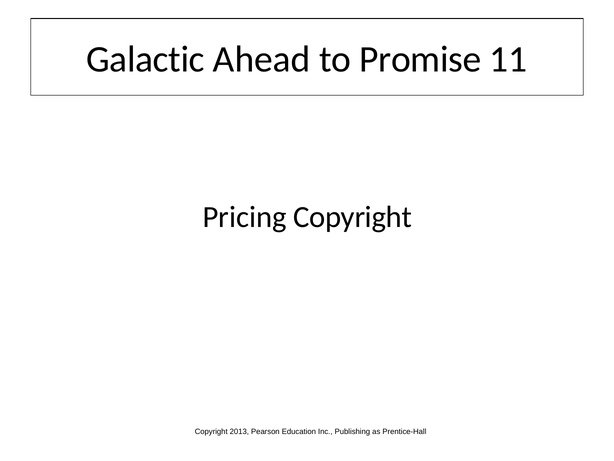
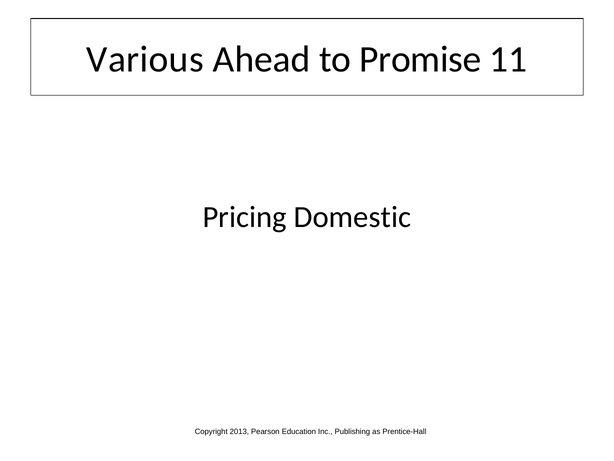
Galactic: Galactic -> Various (145, 59)
Pricing Copyright: Copyright -> Domestic (352, 217)
